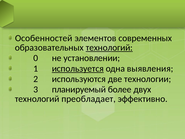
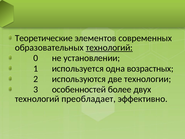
Особенностей: Особенностей -> Теоретические (44, 38)
используется underline: present -> none (78, 68)
выявления: выявления -> возрастных (150, 68)
планируемый: планируемый -> особенностей (79, 89)
